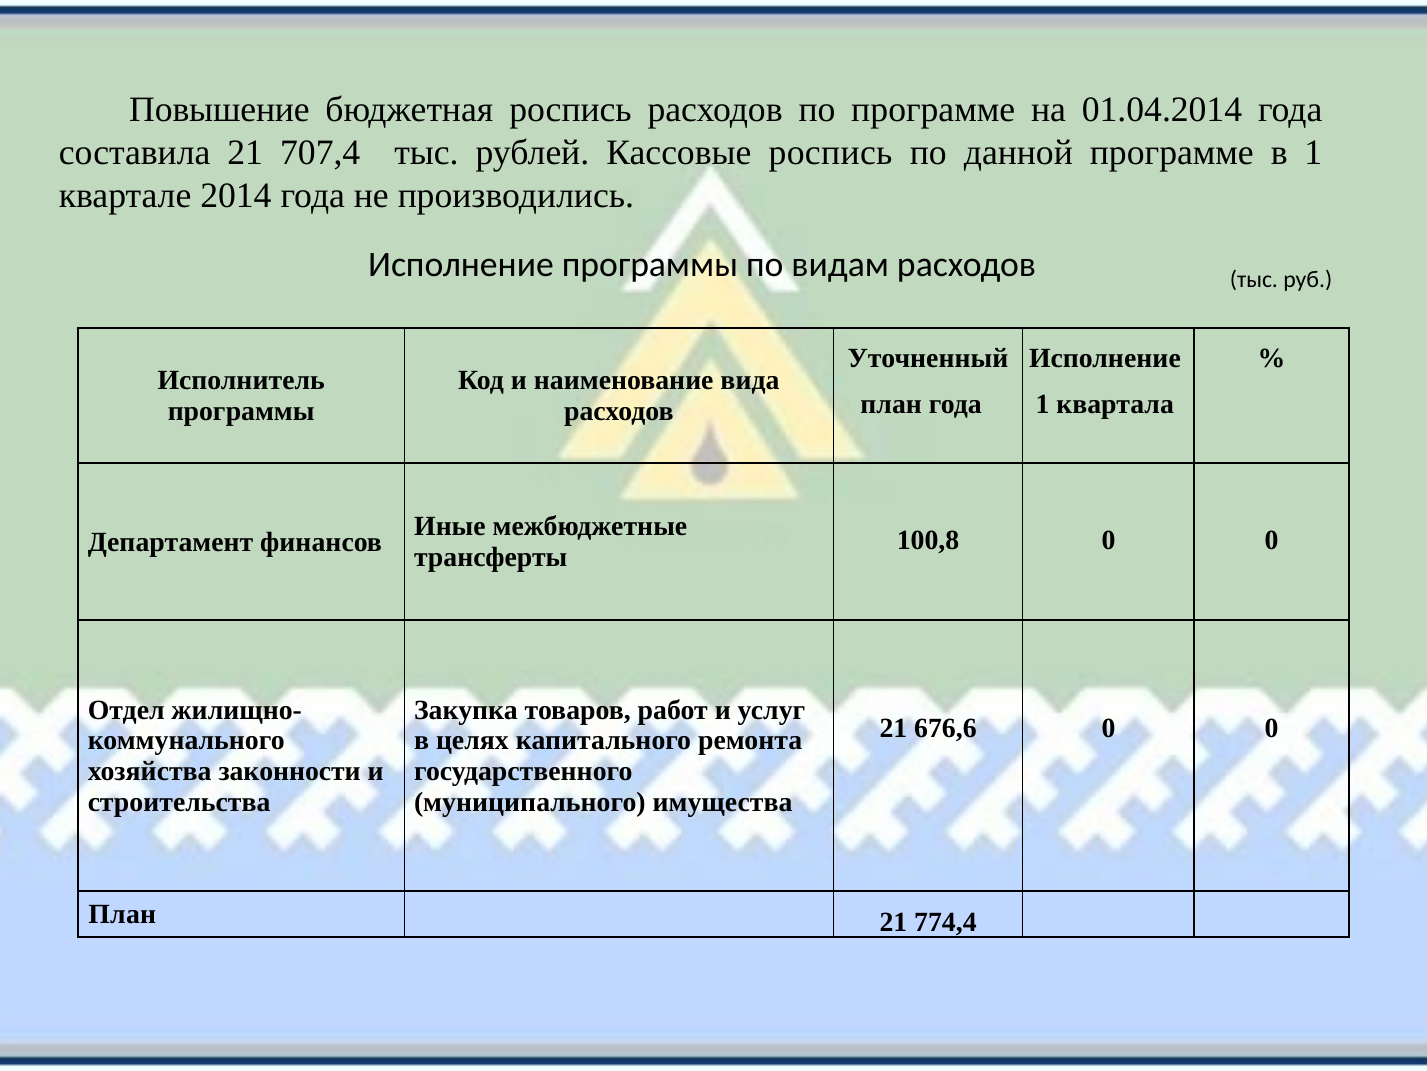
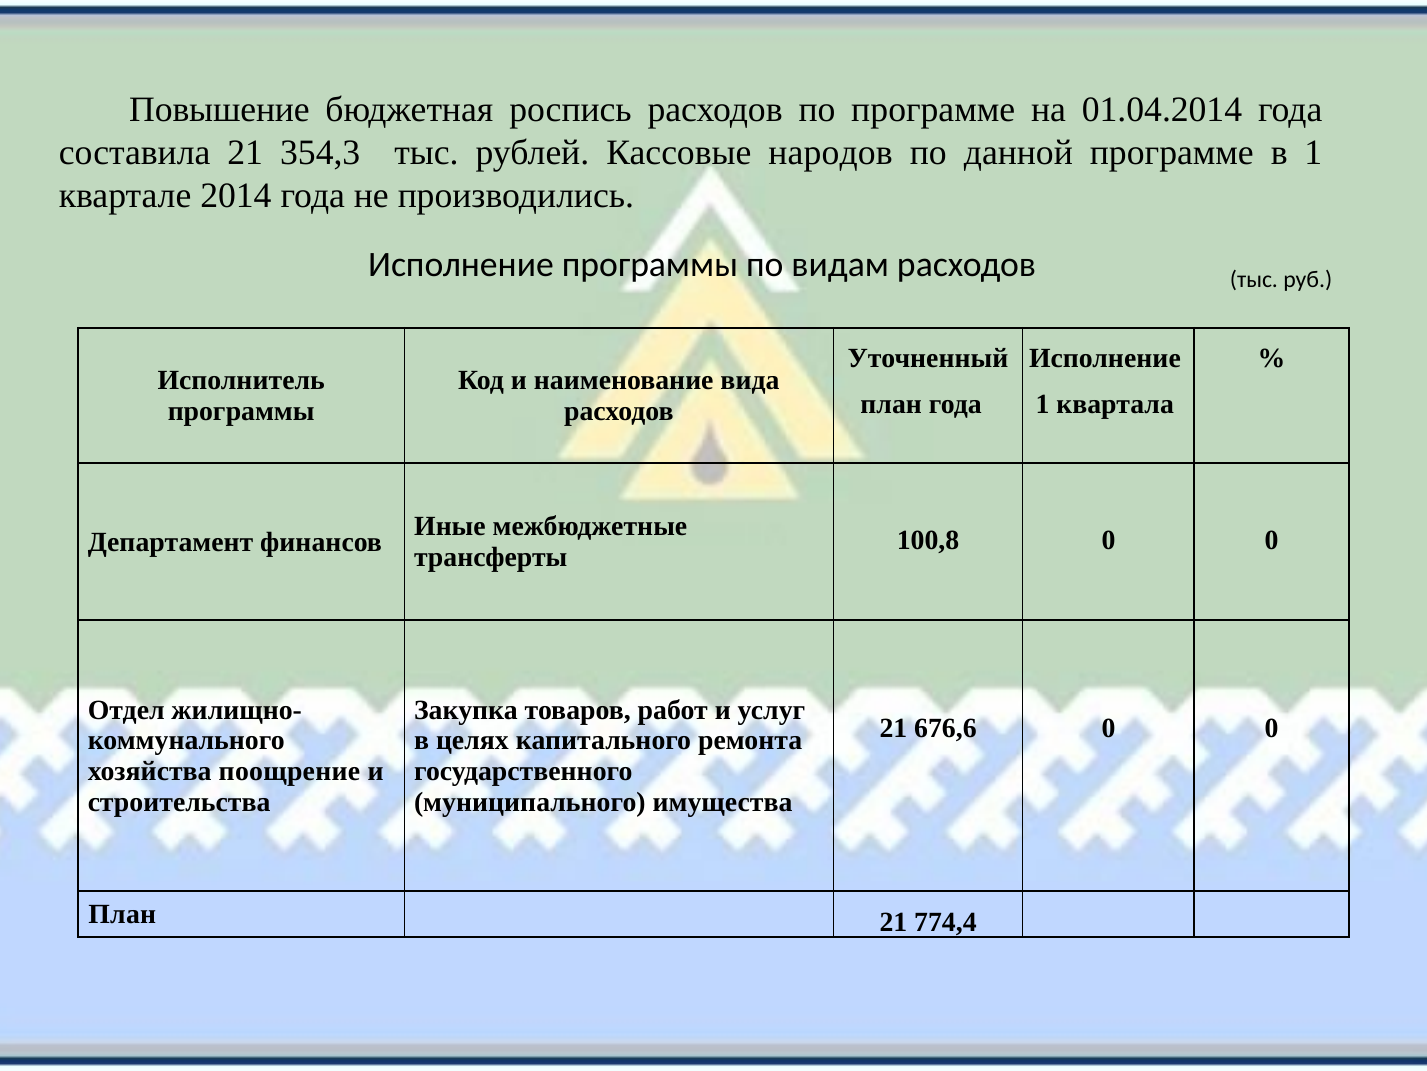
707,4: 707,4 -> 354,3 (320, 153)
Кассовые роспись: роспись -> народов (831, 153)
законности: законности -> поощрение (289, 771)
